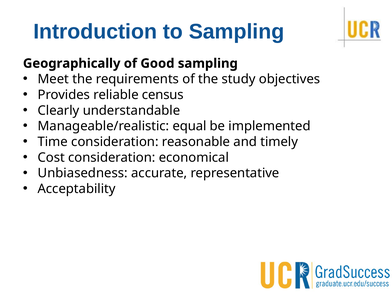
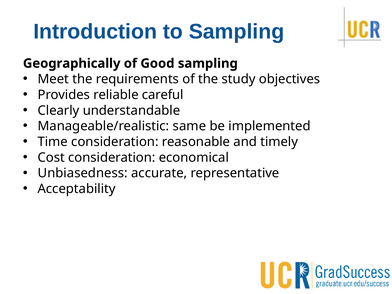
census: census -> careful (163, 95)
equal: equal -> same (189, 126)
